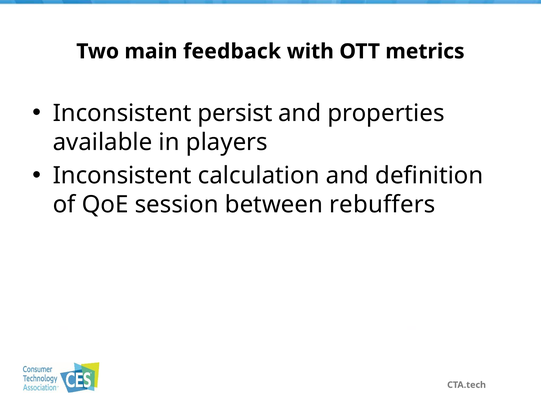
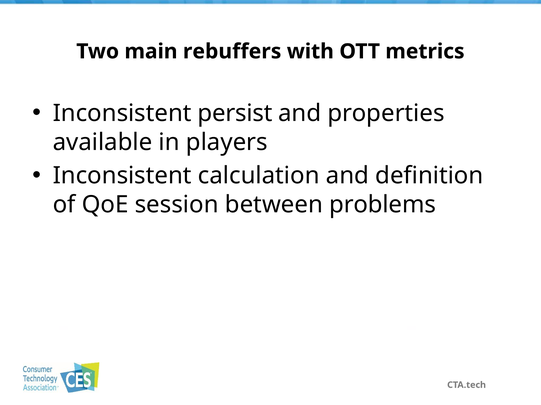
feedback: feedback -> rebuffers (232, 52)
rebuffers: rebuffers -> problems (383, 205)
